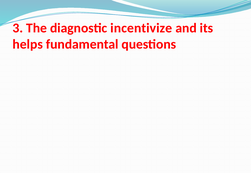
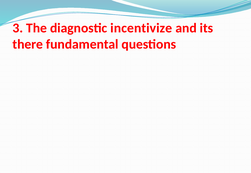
helps: helps -> there (28, 44)
